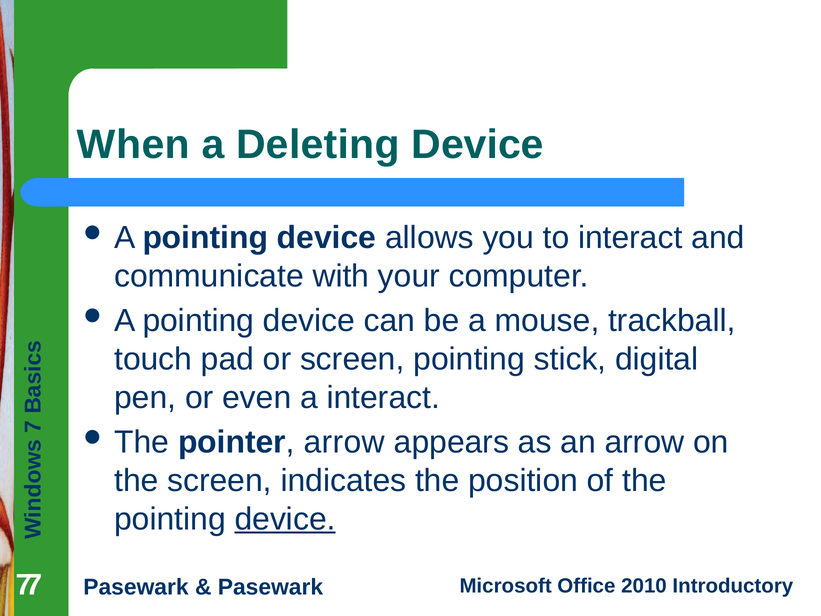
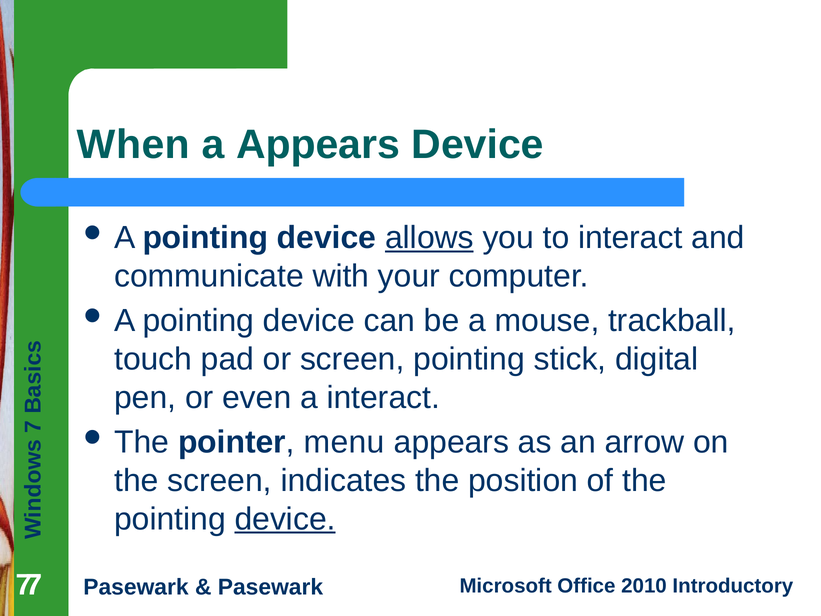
a Deleting: Deleting -> Appears (318, 144)
allows underline: none -> present (429, 238)
pointer arrow: arrow -> menu (344, 442)
